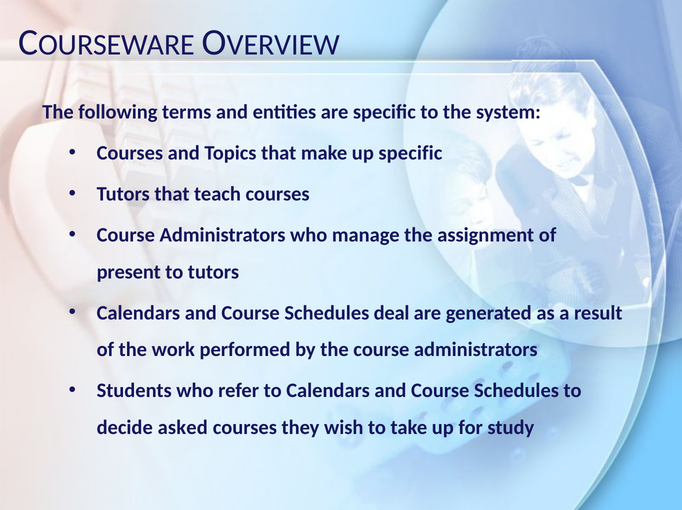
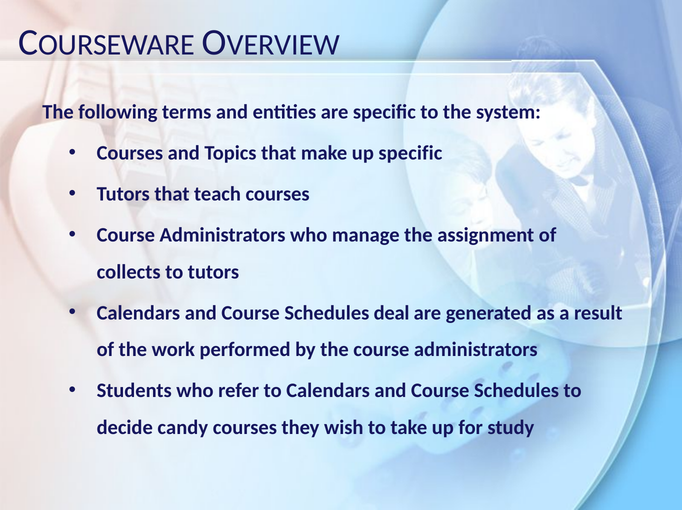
present: present -> collects (129, 272)
asked: asked -> candy (183, 427)
